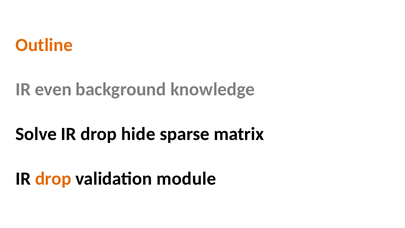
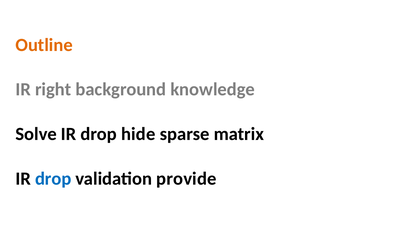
even: even -> right (53, 89)
drop colour: orange -> blue (53, 179)
module: module -> provide (186, 179)
